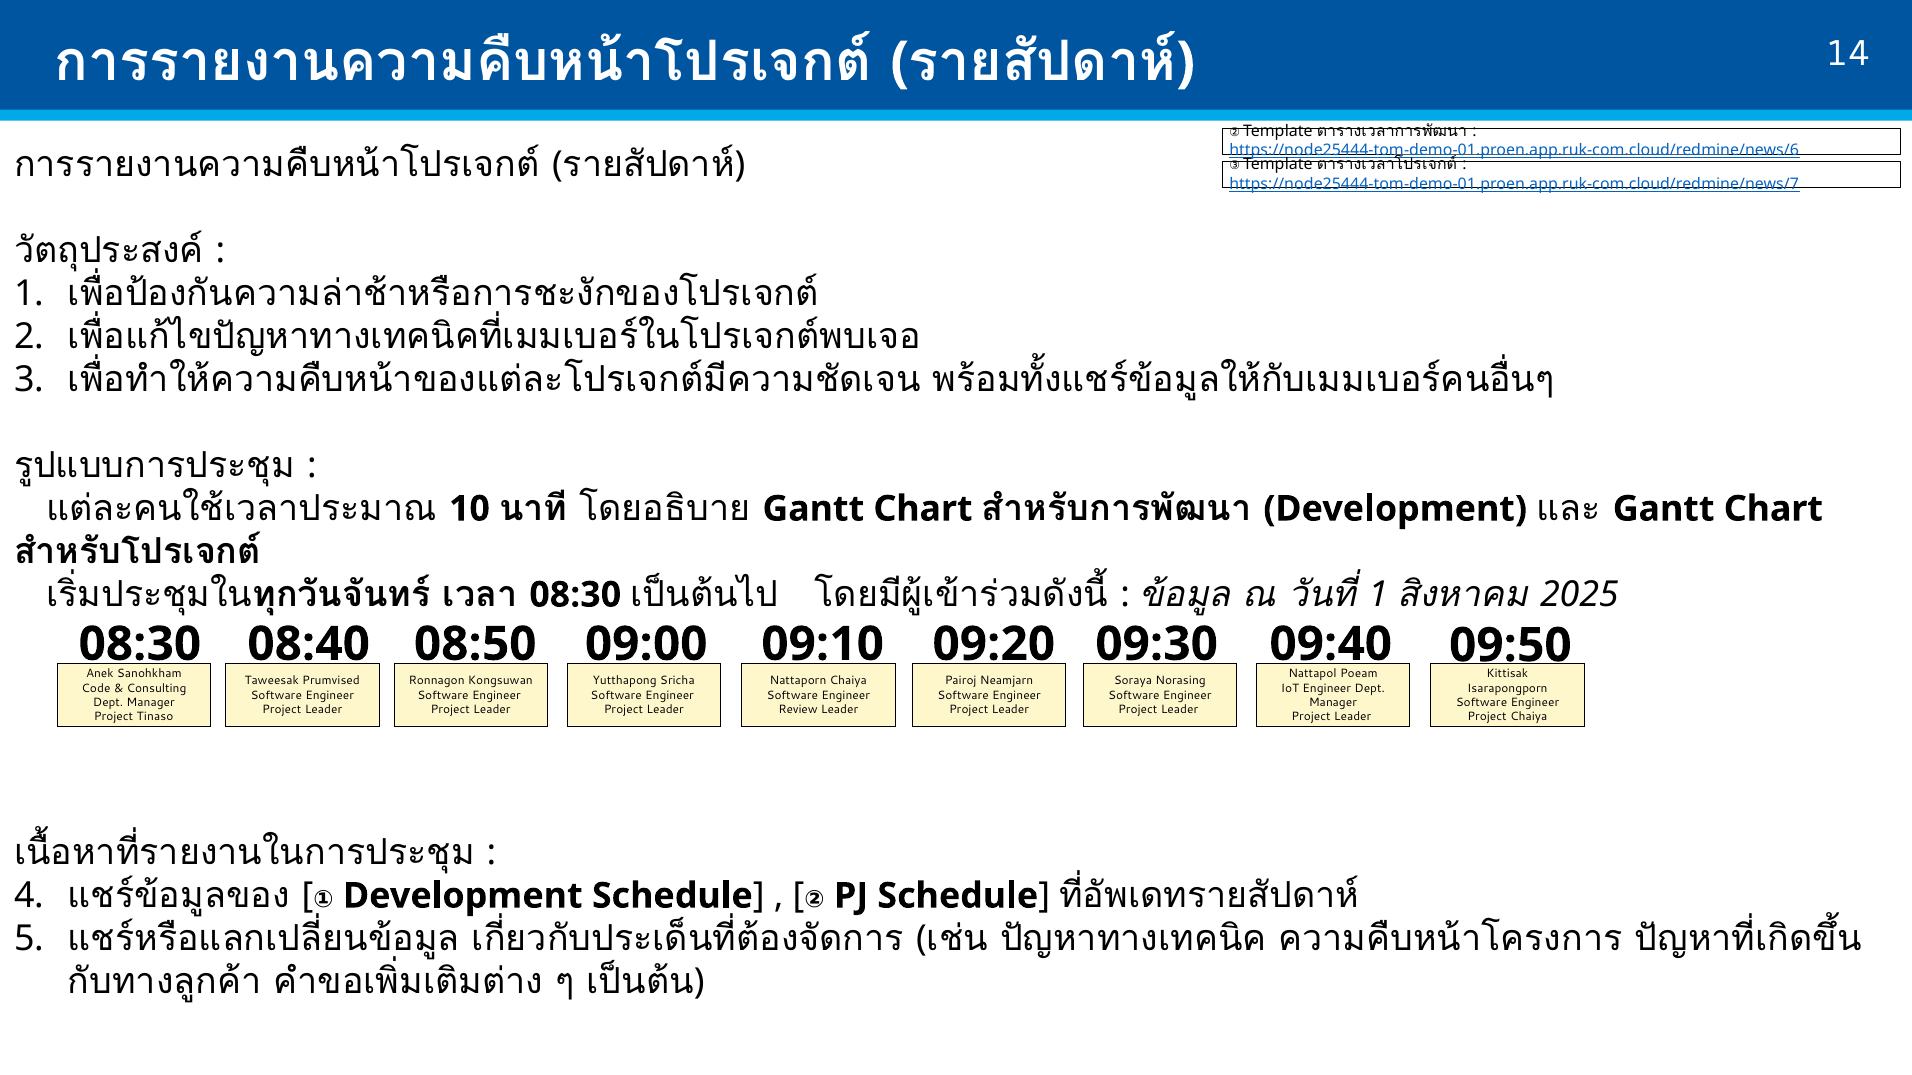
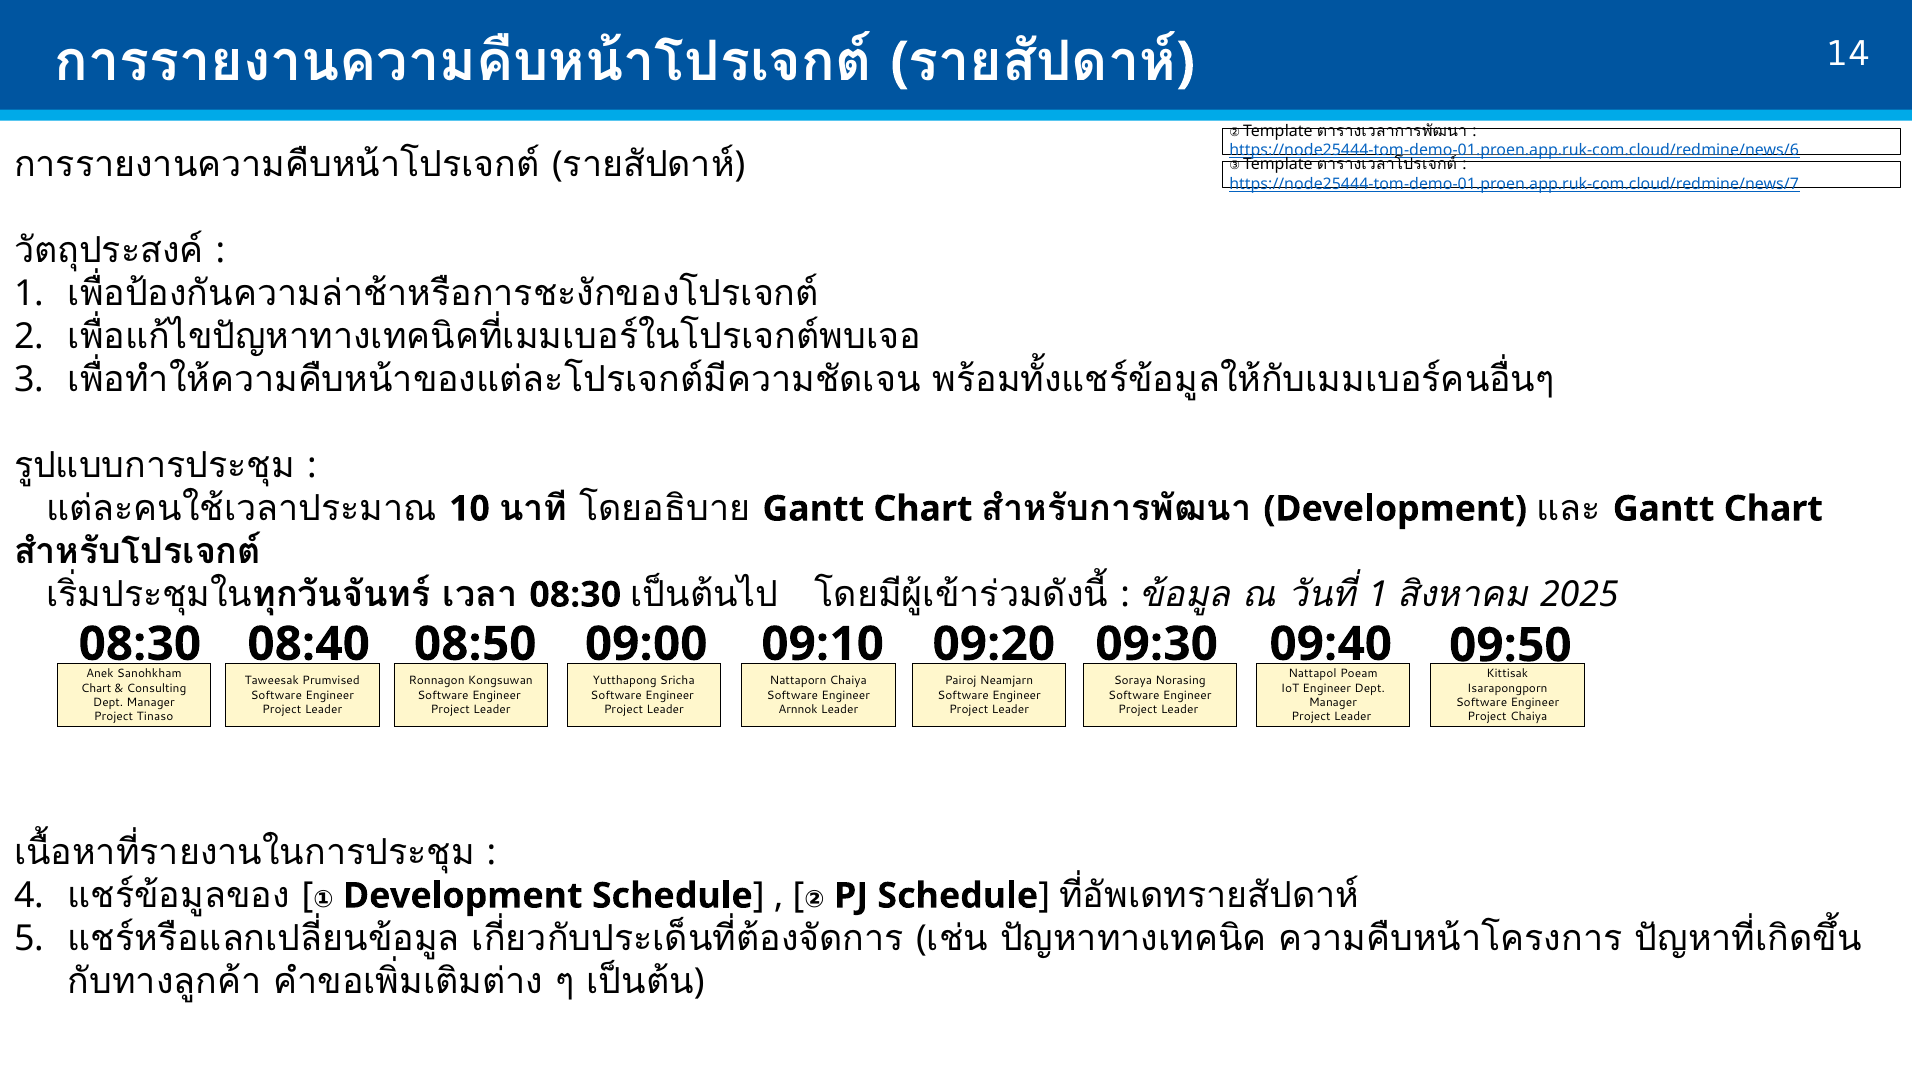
Code: Code -> Chart (96, 688)
Review: Review -> Arnnok (798, 710)
